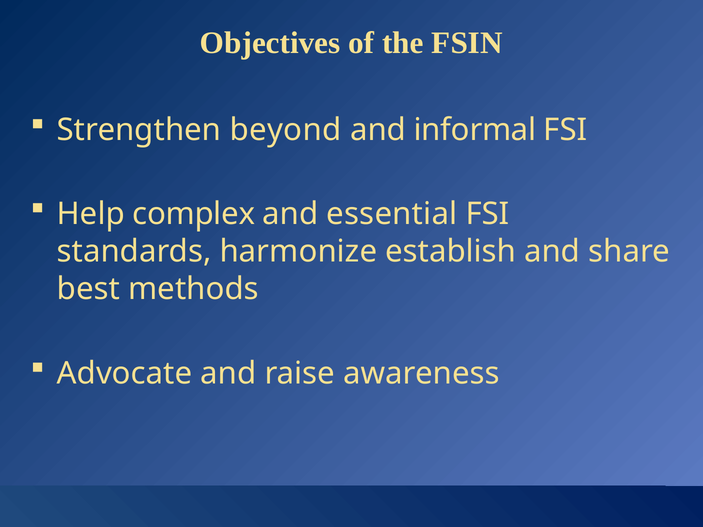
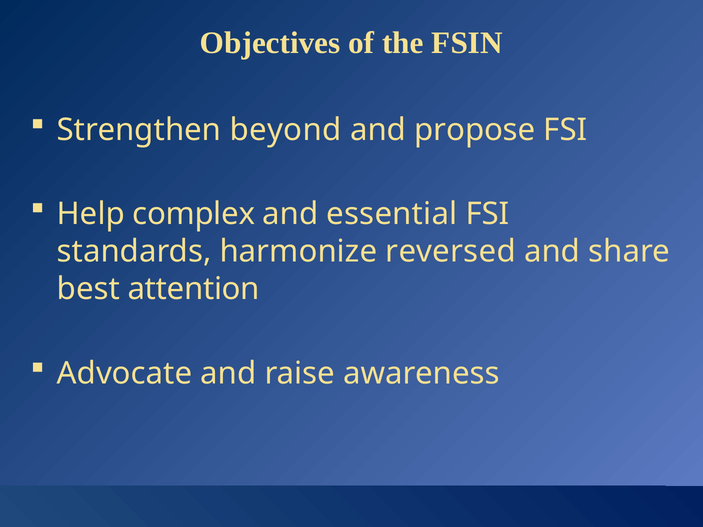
informal: informal -> propose (475, 130)
establish: establish -> reversed (451, 252)
methods: methods -> attention (194, 289)
